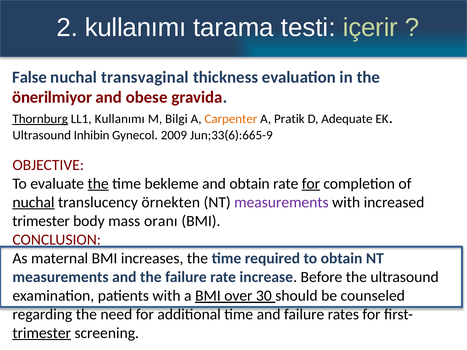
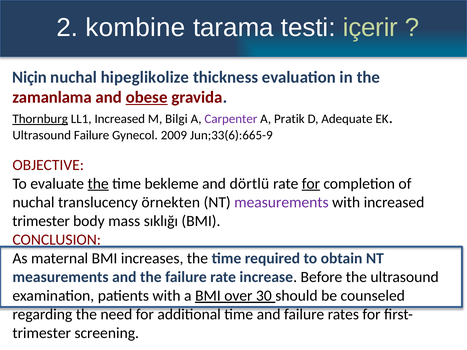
2 kullanımı: kullanımı -> kombine (135, 28)
False: False -> Niçin (30, 77)
transvaginal: transvaginal -> hipeglikolize (145, 77)
önerilmiyor: önerilmiyor -> zamanlama (52, 97)
obese underline: none -> present (147, 97)
LL1 Kullanımı: Kullanımı -> Increased (120, 119)
Carpenter colour: orange -> purple (231, 119)
Ultrasound Inhibin: Inhibin -> Failure (92, 135)
and obtain: obtain -> dörtlü (249, 184)
nuchal underline: present -> none (33, 202)
oranı: oranı -> sıklığı (161, 221)
trimester underline: present -> none (42, 333)
